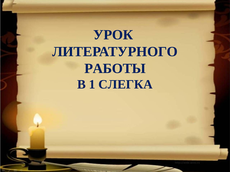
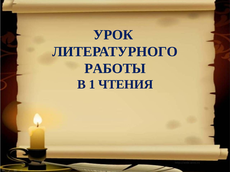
СЛЕГКА: СЛЕГКА -> ЧТЕНИЯ (126, 85)
